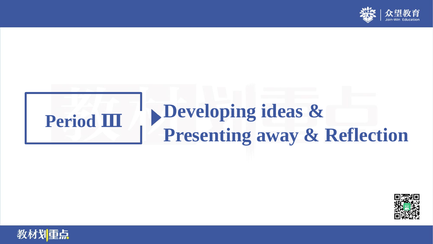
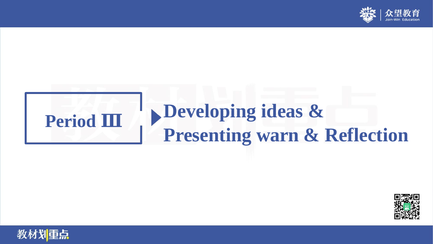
away: away -> warn (278, 135)
